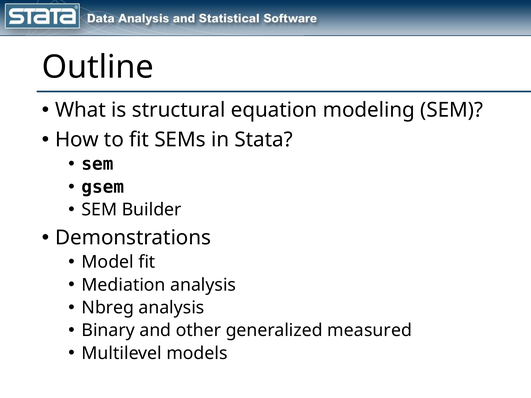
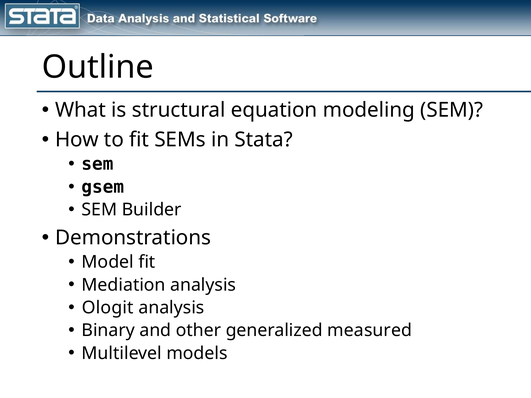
Nbreg: Nbreg -> Ologit (108, 308)
